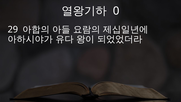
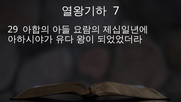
0: 0 -> 7 (116, 11)
